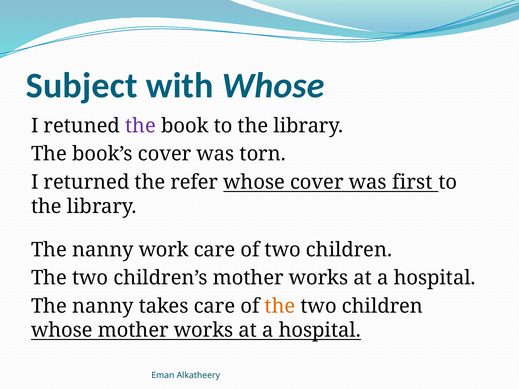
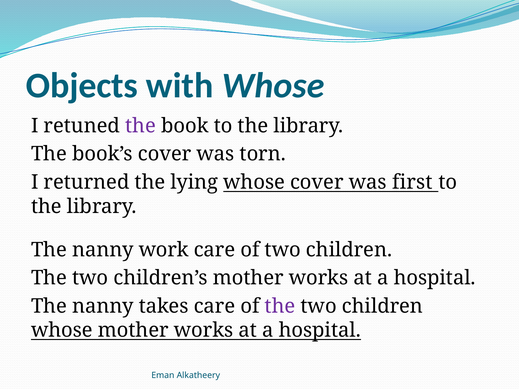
Subject: Subject -> Objects (82, 86)
refer: refer -> lying (194, 182)
the colour: orange -> purple (280, 306)
